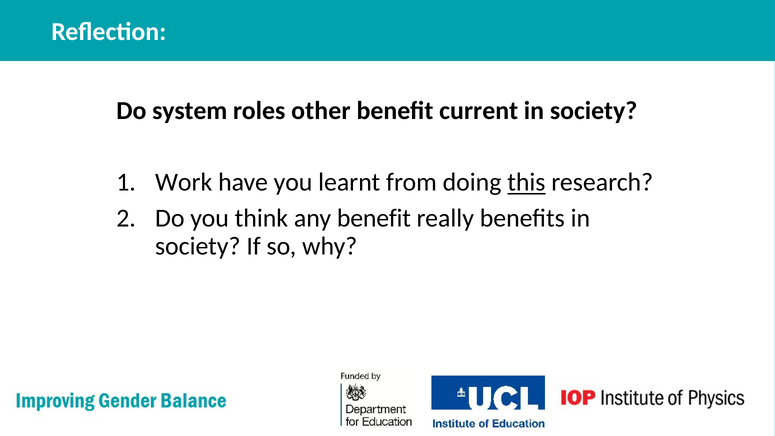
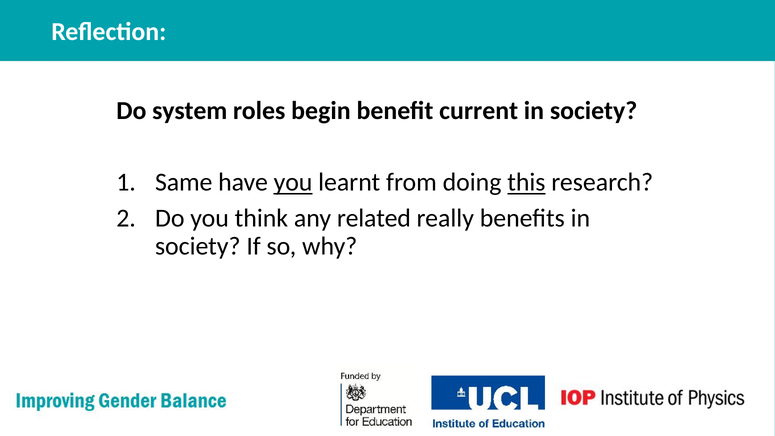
other: other -> begin (321, 110)
Work: Work -> Same (184, 182)
you underline: none -> present (293, 182)
any benefit: benefit -> related (374, 218)
